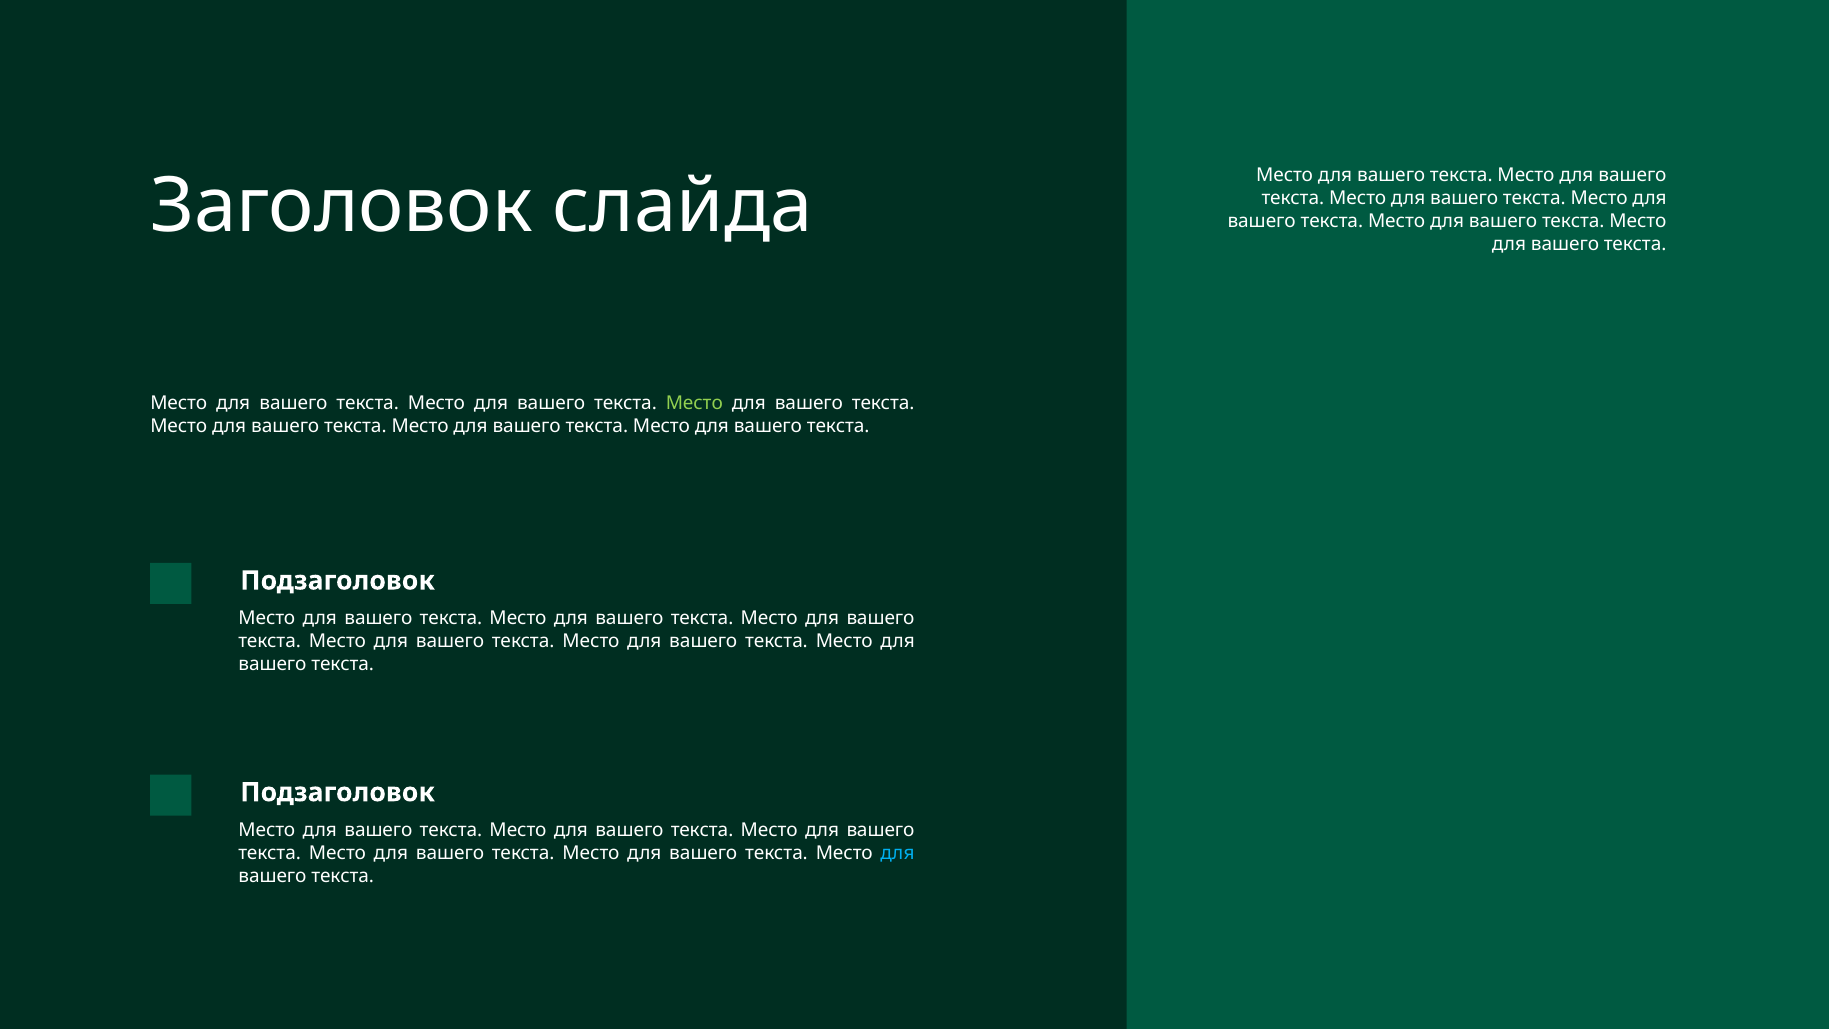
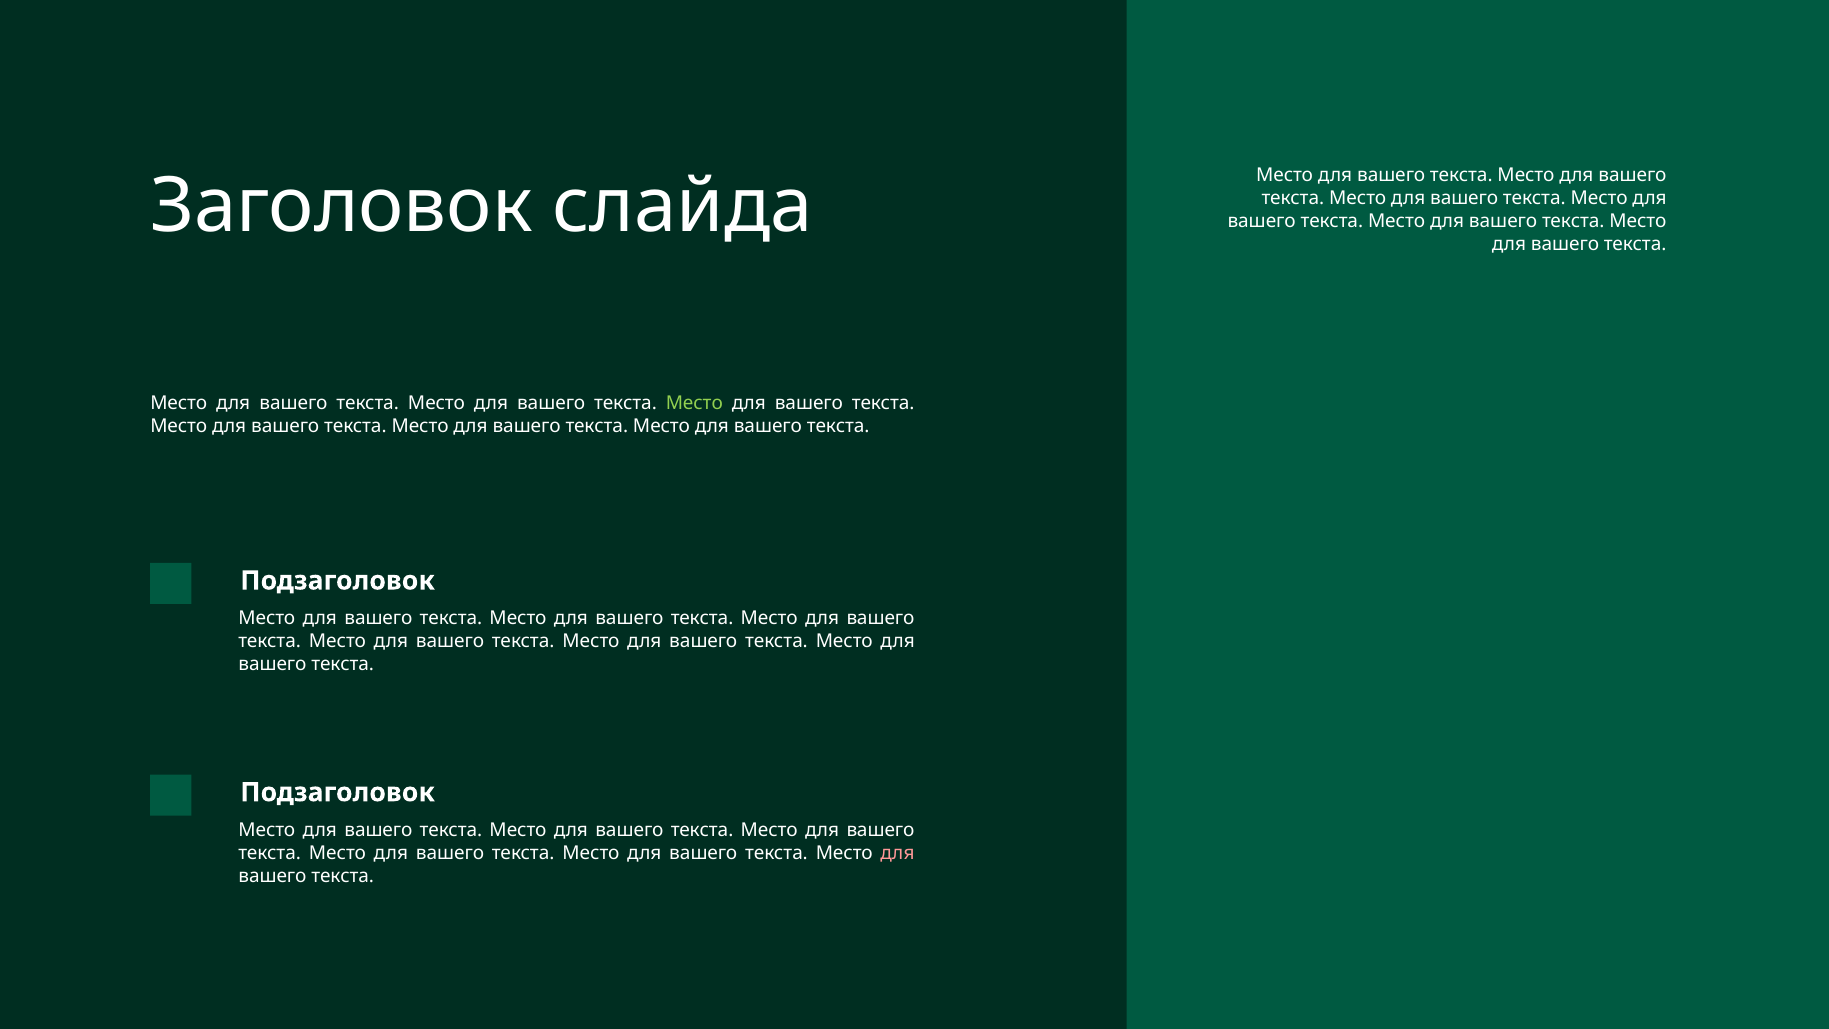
для colour: light blue -> pink (898, 853)
